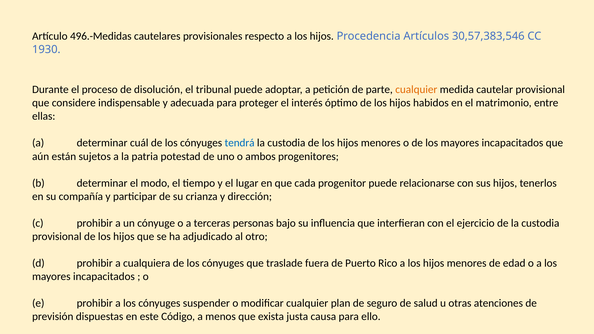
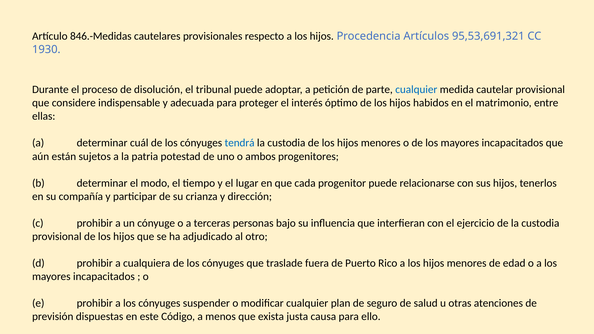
496.-Medidas: 496.-Medidas -> 846.-Medidas (101, 36)
30,57,383,546: 30,57,383,546 -> 95,53,691,321 (488, 36)
cualquier colour: orange -> blue (416, 90)
